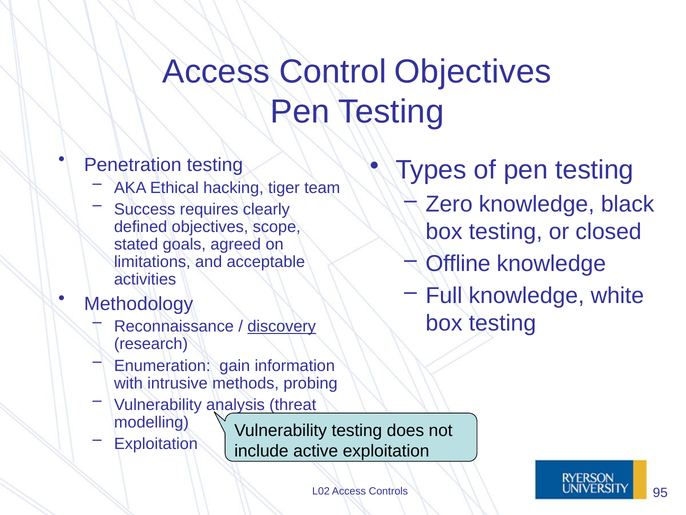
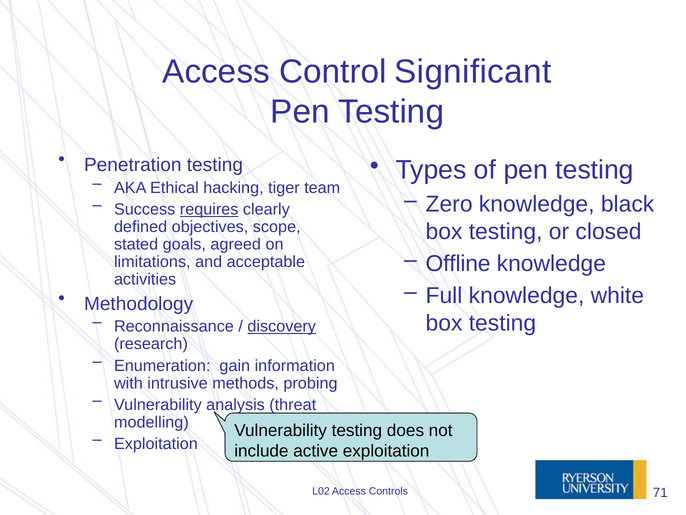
Control Objectives: Objectives -> Significant (473, 71)
requires underline: none -> present (209, 209)
95: 95 -> 71 (660, 493)
